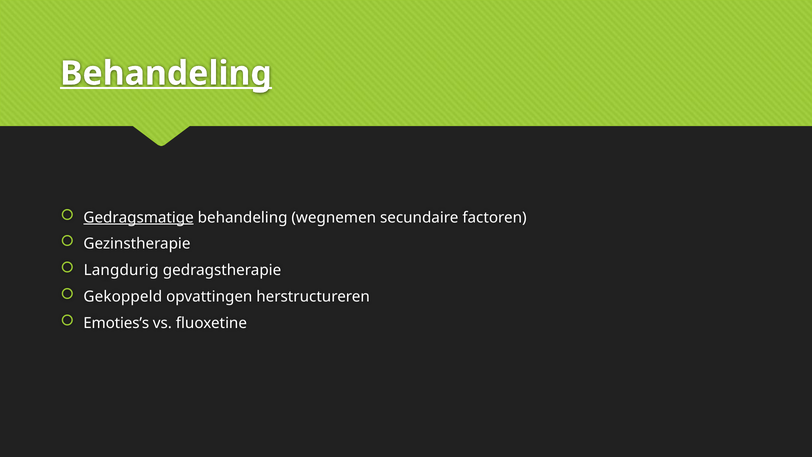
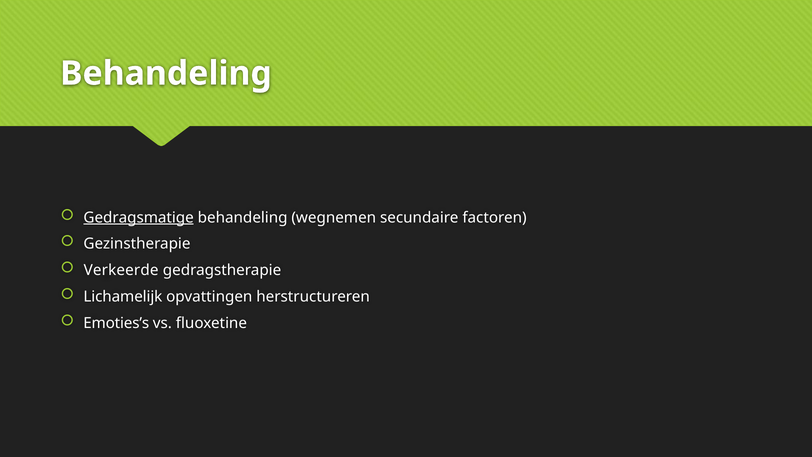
Behandeling underline: present -> none (166, 73)
Langdurig: Langdurig -> Verkeerde (121, 270)
Gekoppeld: Gekoppeld -> Lichamelijk (123, 297)
